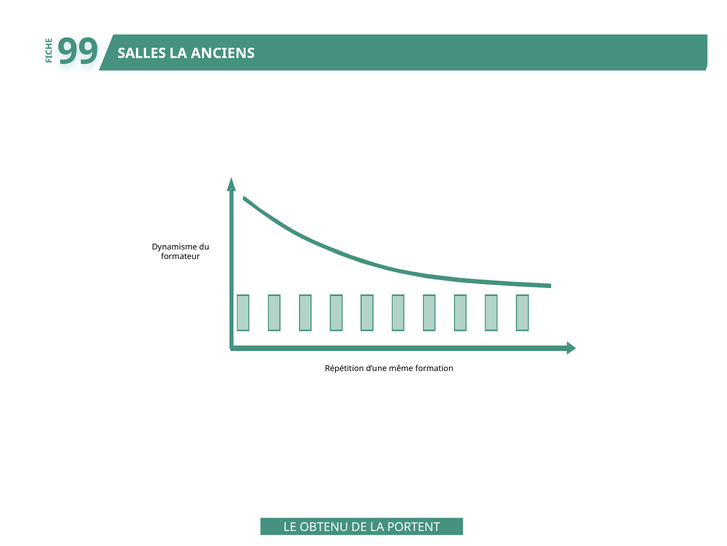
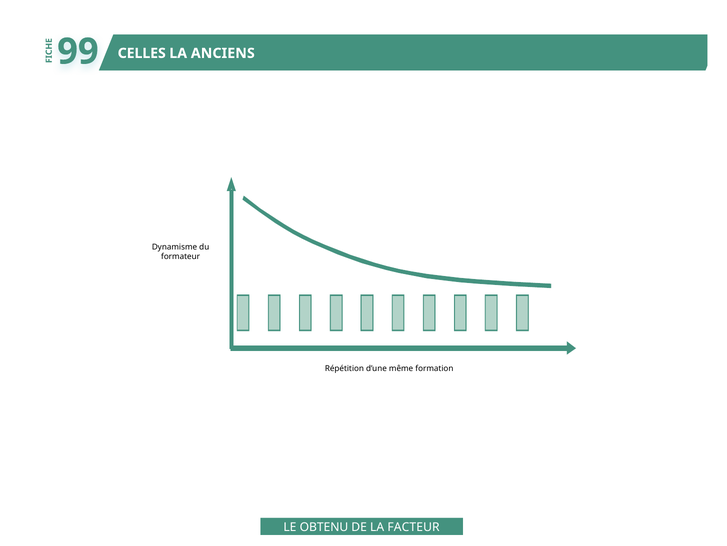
SALLES: SALLES -> CELLES (142, 53)
PORTENT: PORTENT -> FACTEUR (414, 527)
